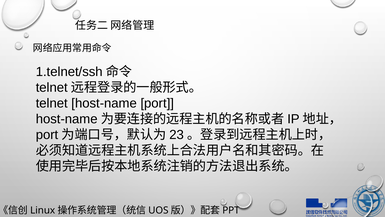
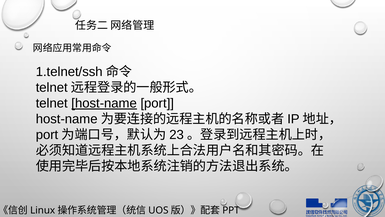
host-name underline: none -> present (104, 103)
